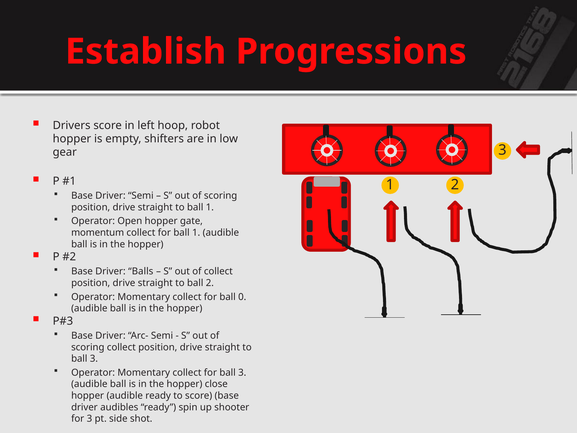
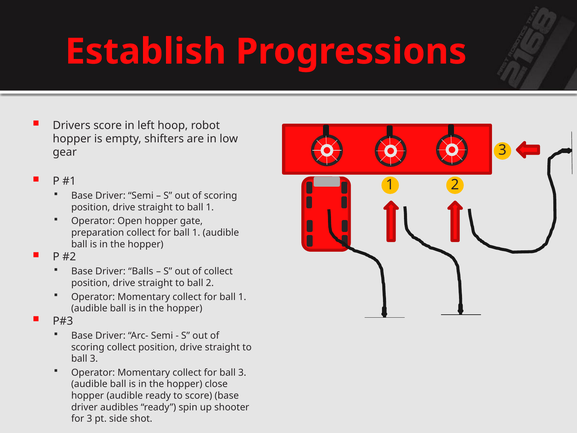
momentum: momentum -> preparation (98, 233)
0: 0 -> 1 (242, 297)
